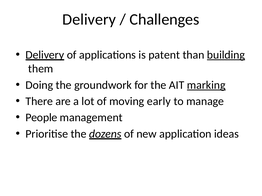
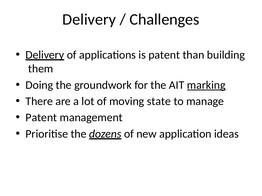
building underline: present -> none (226, 55)
early: early -> state (159, 102)
People: People -> Patent (41, 118)
